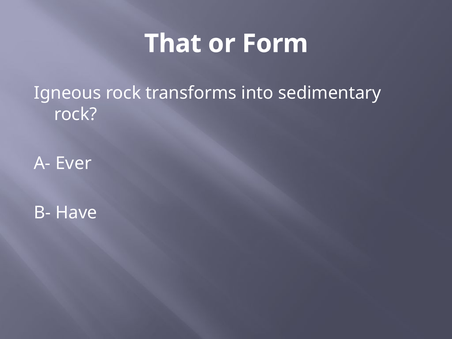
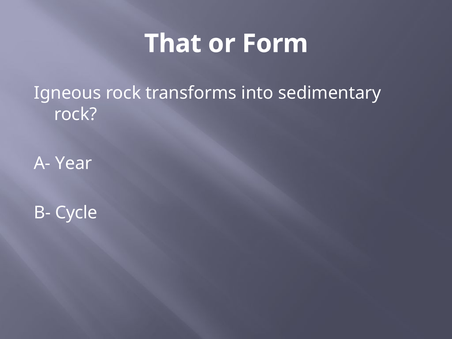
Ever: Ever -> Year (74, 163)
Have: Have -> Cycle (76, 213)
